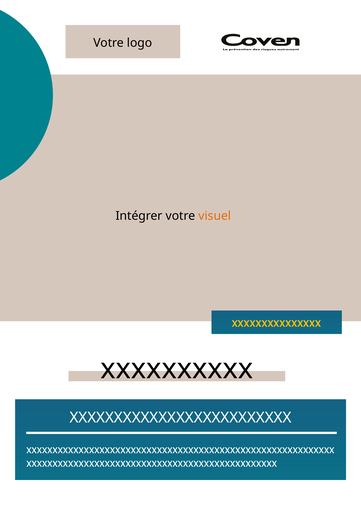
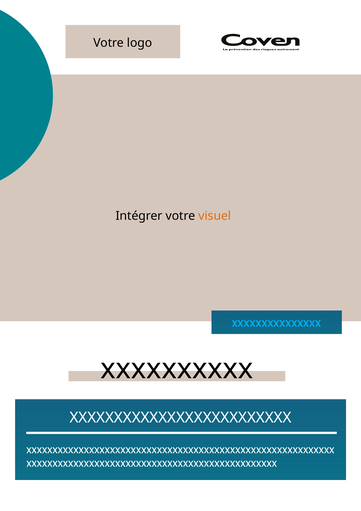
xxxxxxxxxxxxxxx colour: yellow -> light blue (276, 323)
